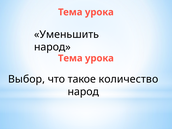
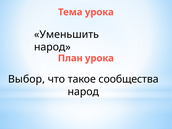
Тема: Тема -> План (70, 58)
количество: количество -> сообщества (129, 79)
